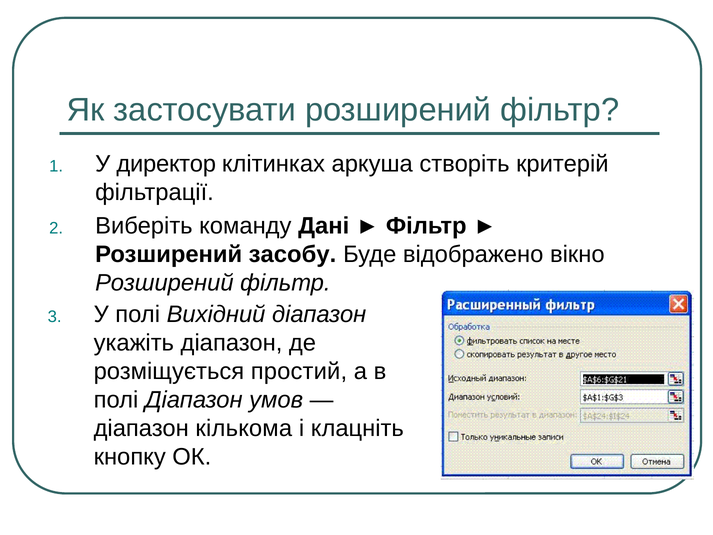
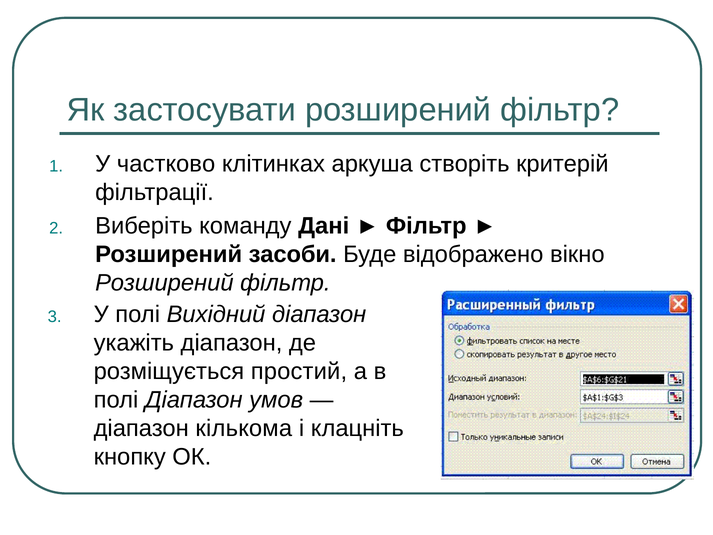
директор: директор -> частково (166, 164)
засобу: засобу -> засоби (293, 254)
